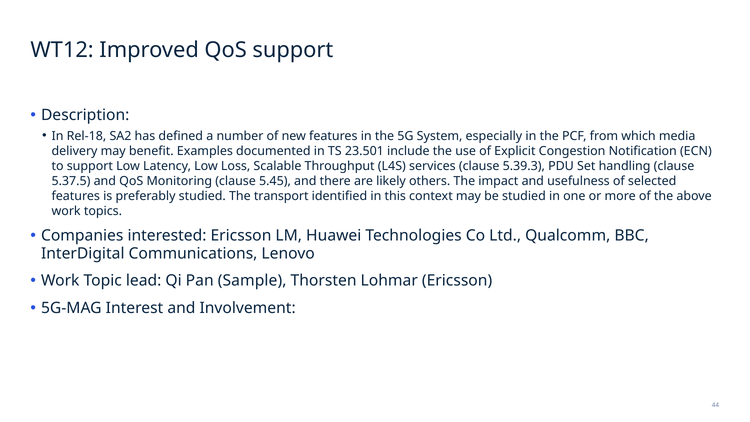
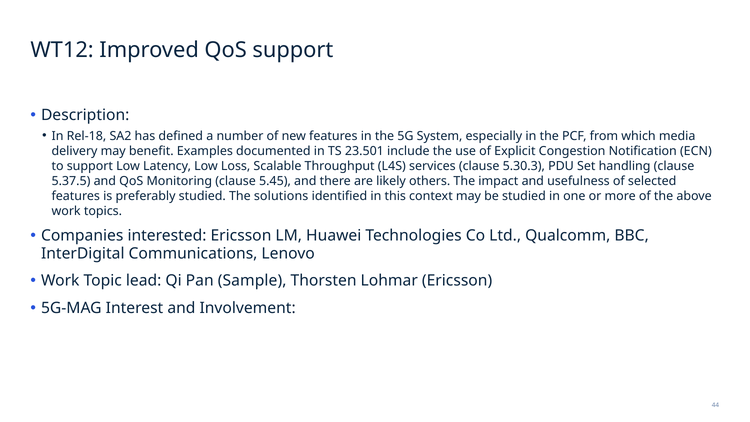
5.39.3: 5.39.3 -> 5.30.3 (524, 166)
transport: transport -> solutions (281, 196)
